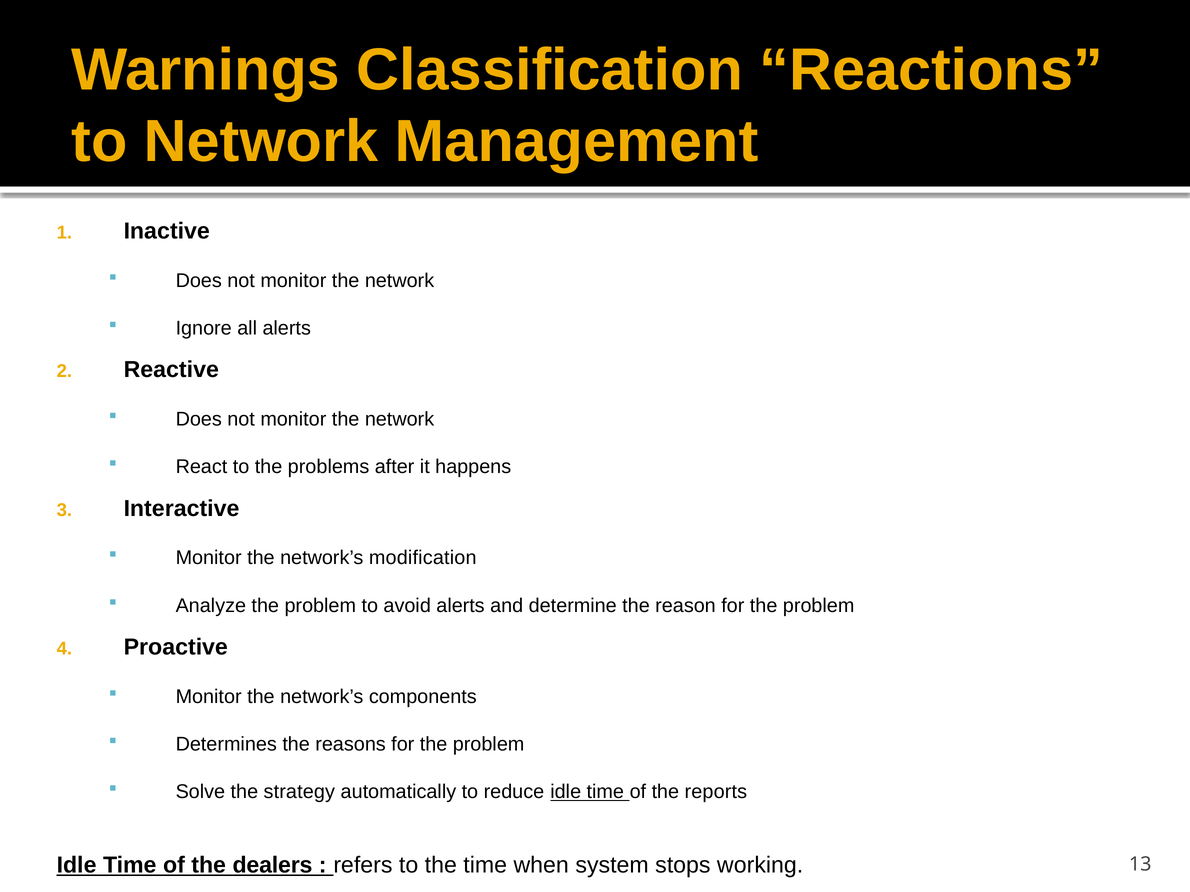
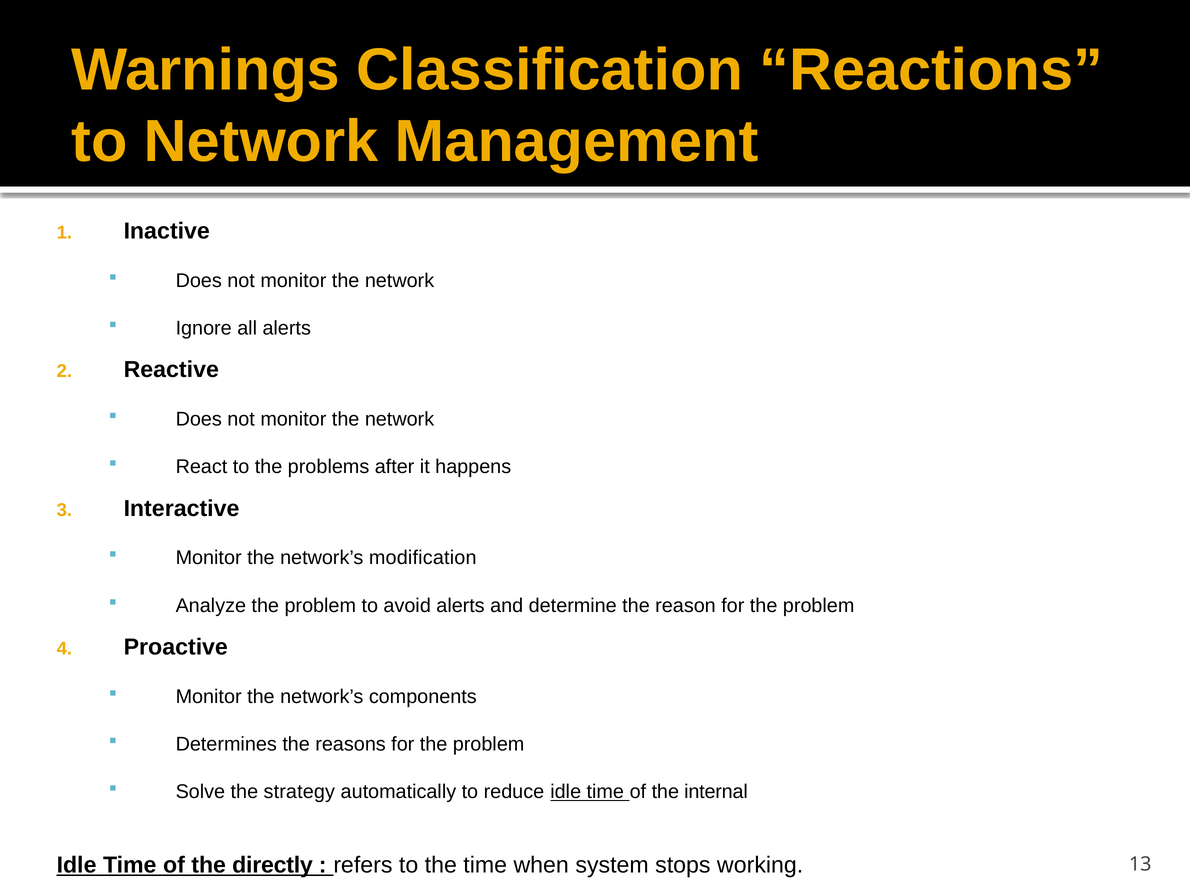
reports: reports -> internal (716, 792)
dealers: dealers -> directly (273, 865)
